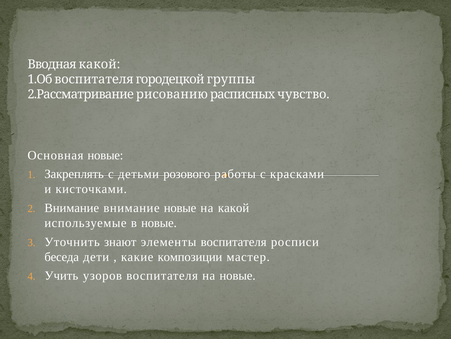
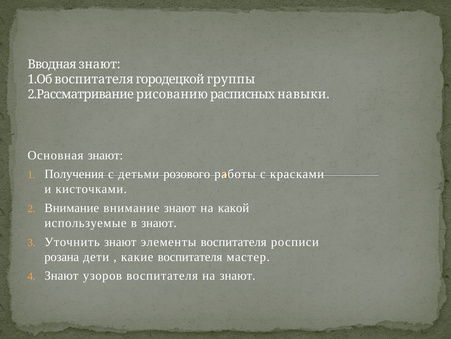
Вводная какой: какой -> знают (100, 64)
чувство: чувство -> навыки (303, 94)
Основная новые: новые -> знают (105, 155)
Закреплять: Закреплять -> Получения (74, 174)
внимание новые: новые -> знают (180, 208)
в новые: новые -> знают (159, 223)
беседа: беседа -> розана (62, 256)
какие композиции: композиции -> воспитателя (190, 256)
Учить: Учить -> Знают (61, 275)
на новые: новые -> знают (237, 275)
